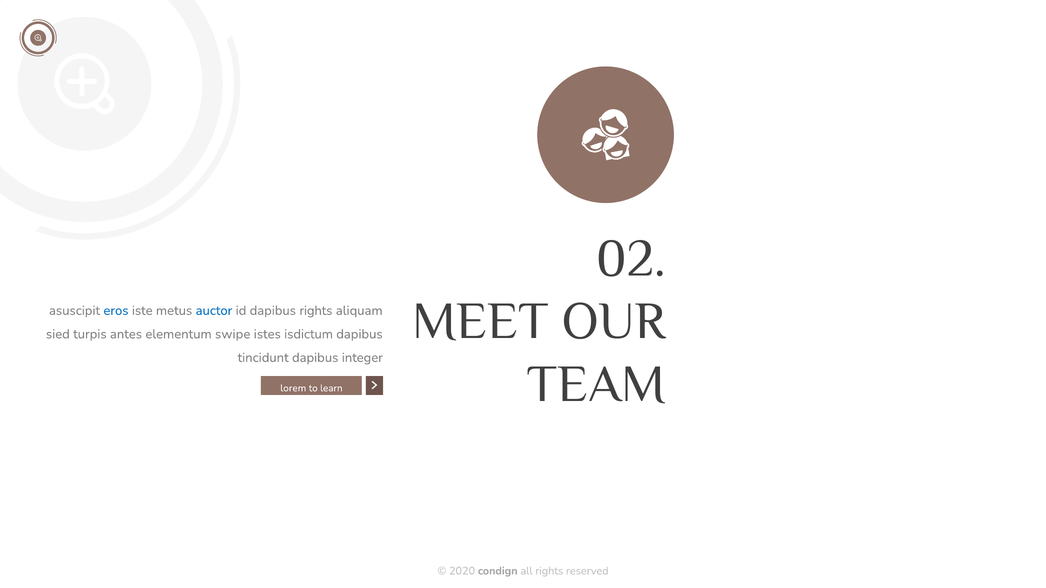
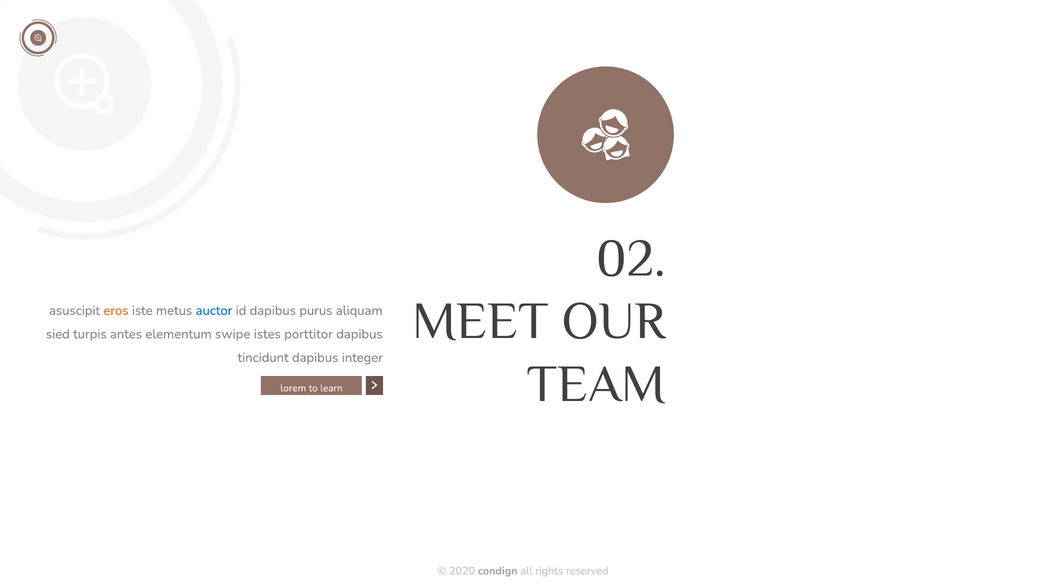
eros colour: blue -> orange (116, 311)
dapibus rights: rights -> purus (316, 311)
isdictum: isdictum -> porttitor (309, 334)
